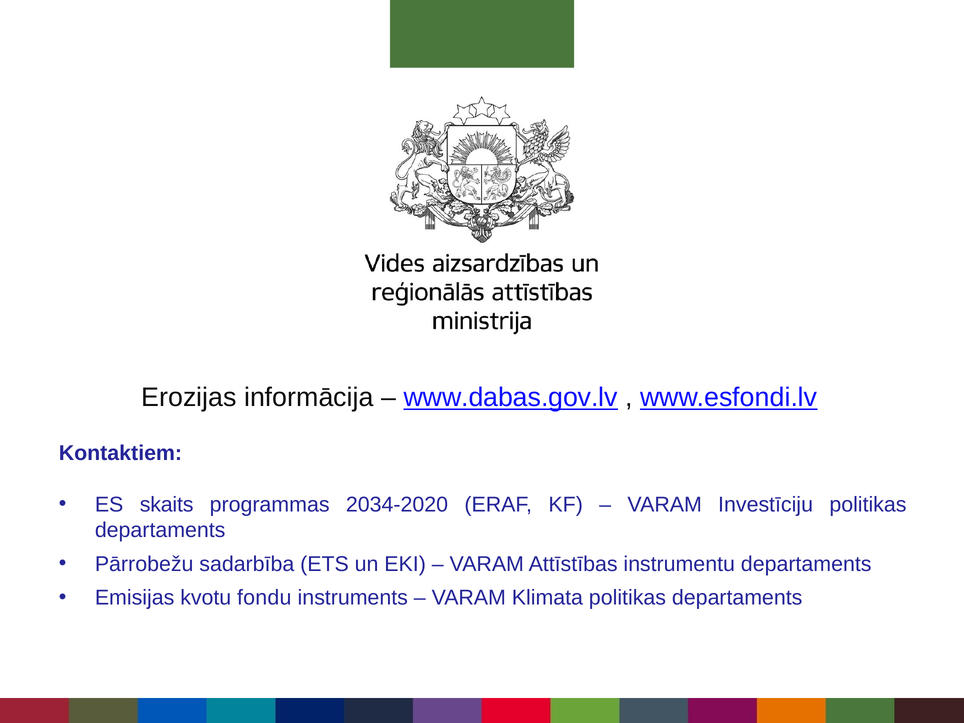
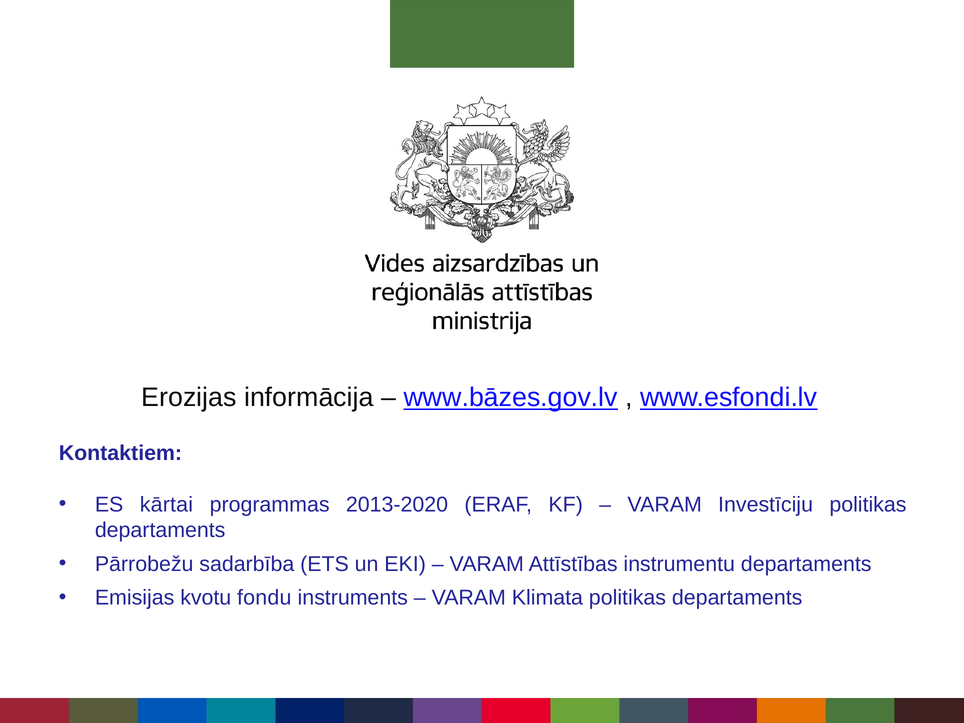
www.dabas.gov.lv: www.dabas.gov.lv -> www.bāzes.gov.lv (511, 397)
skaits: skaits -> kārtai (166, 505)
2034-2020: 2034-2020 -> 2013-2020 (397, 505)
